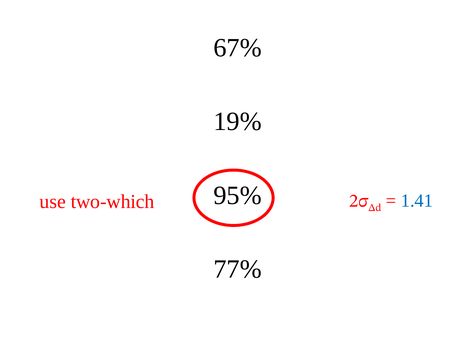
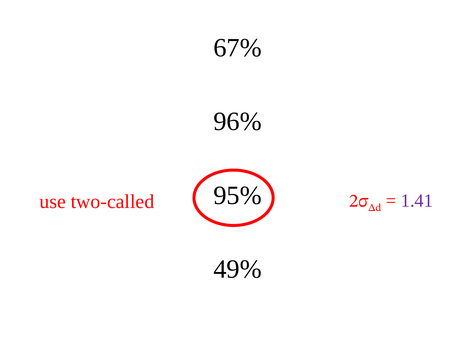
19%: 19% -> 96% (238, 122)
1.41 colour: blue -> purple (417, 201)
two-which: two-which -> two-called (113, 202)
77%: 77% -> 49% (238, 269)
